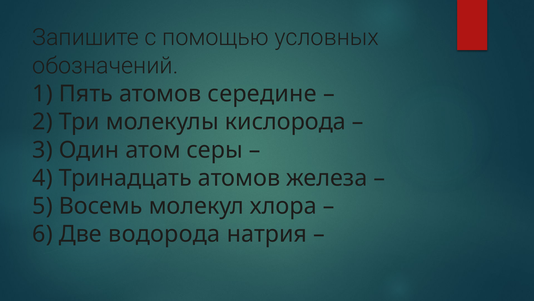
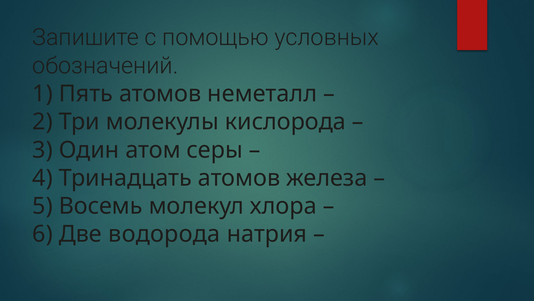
середине: середине -> неметалл (262, 94)
